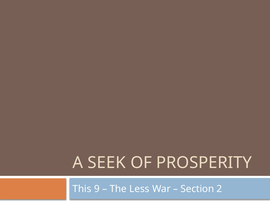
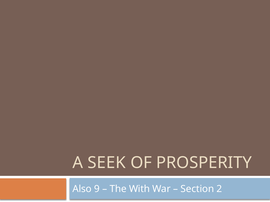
This: This -> Also (82, 189)
Less: Less -> With (139, 189)
